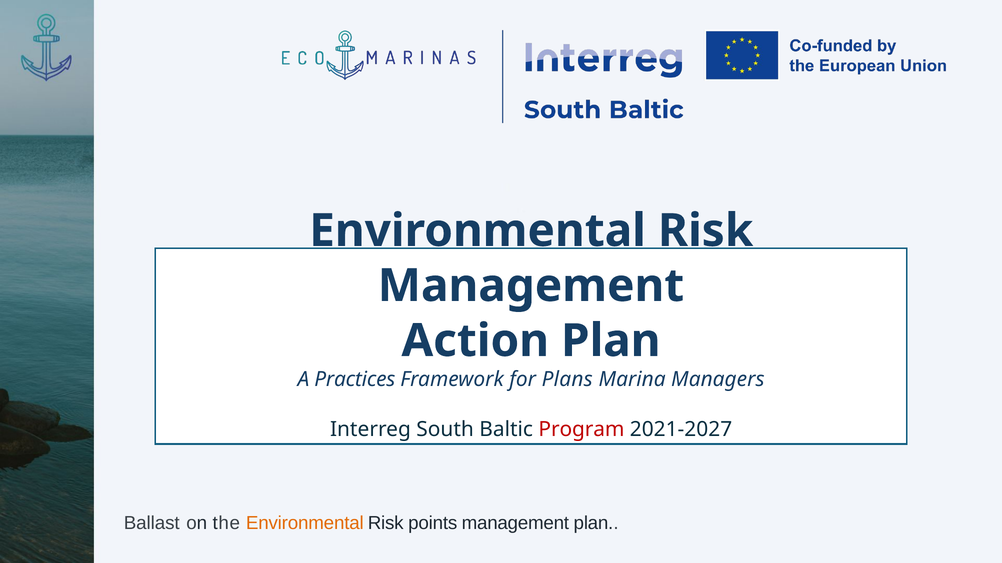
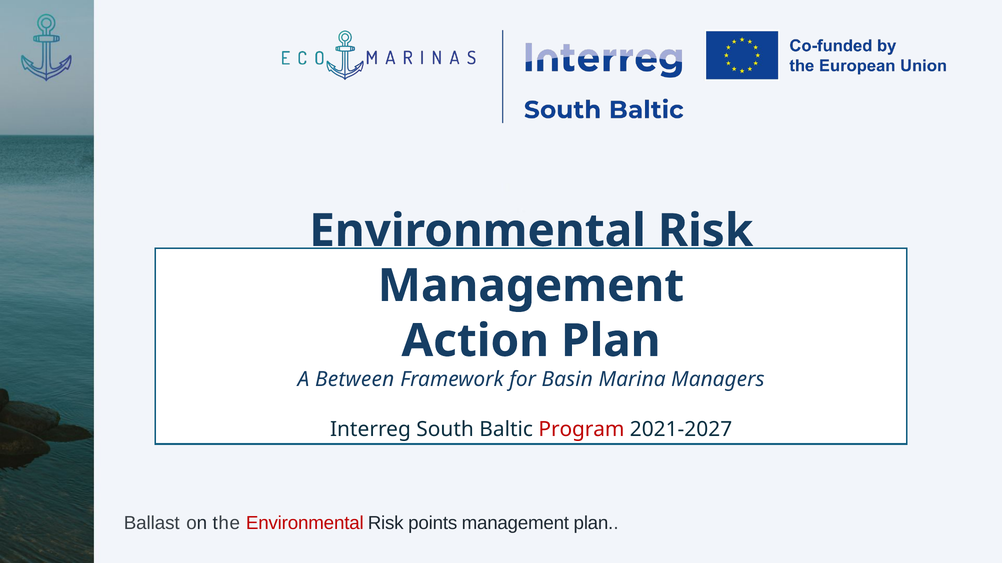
Practices: Practices -> Between (355, 380)
Plans: Plans -> Basin (567, 380)
Environmental colour: orange -> red (305, 524)
